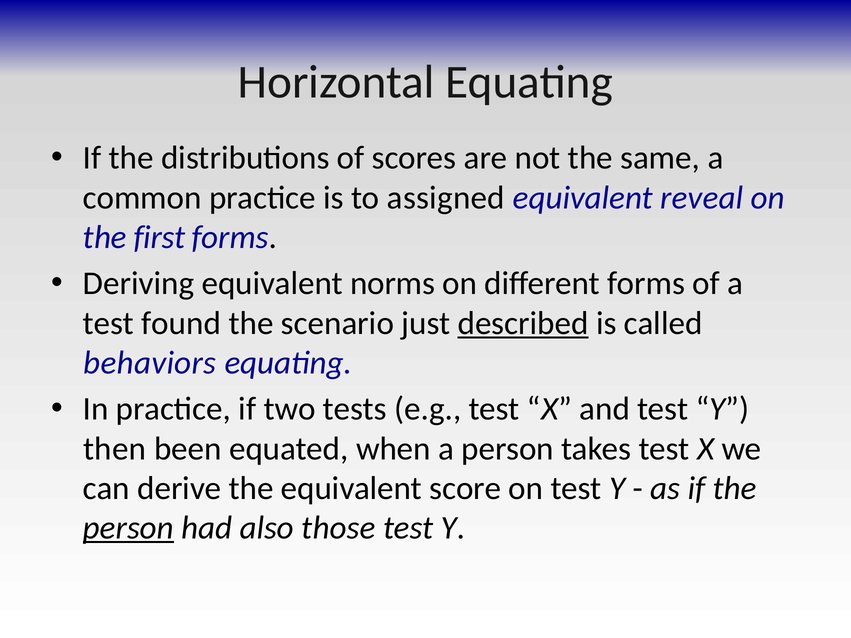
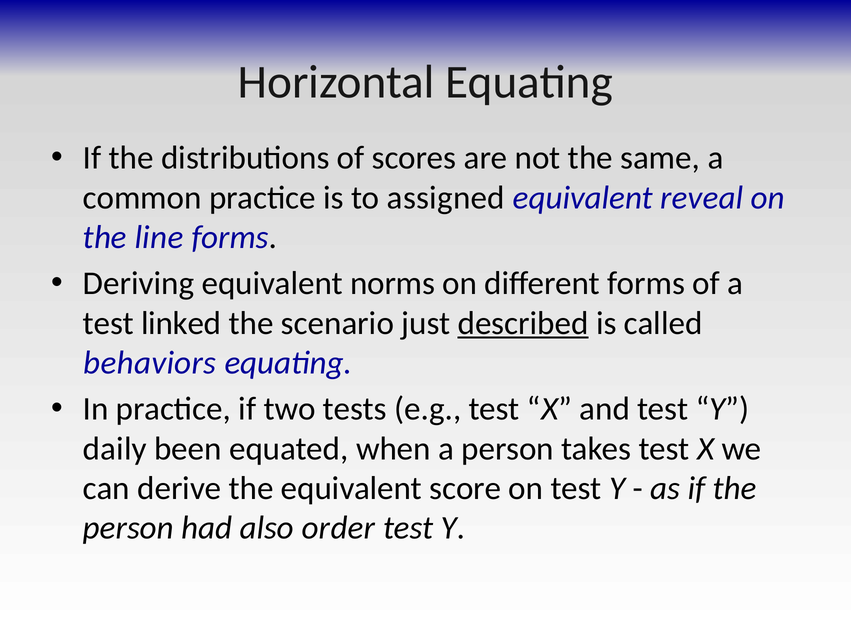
first: first -> line (159, 237)
found: found -> linked (181, 323)
then: then -> daily (115, 449)
person underline: present -> none (128, 528)
those: those -> order (338, 528)
